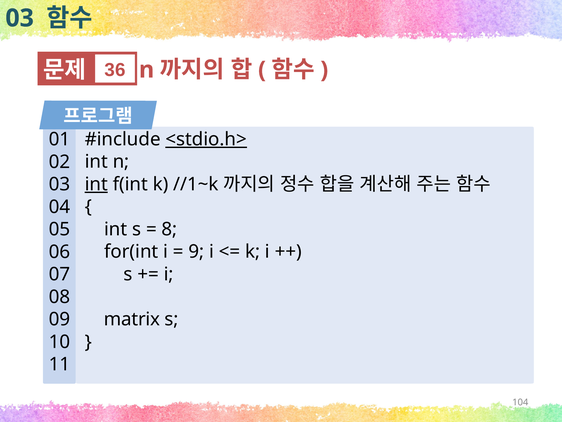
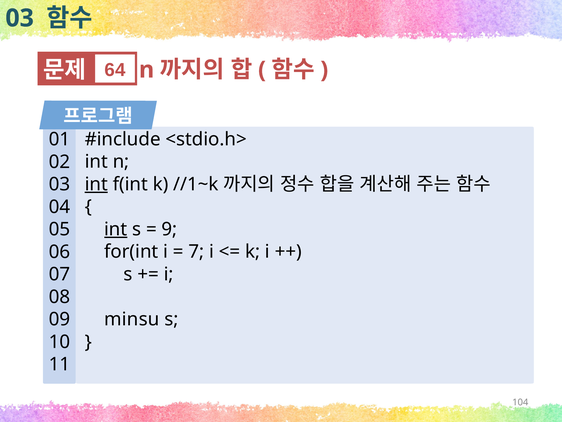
36: 36 -> 64 (115, 70)
<stdio.h> underline: present -> none (206, 139)
int underline: none -> present (116, 229)
8: 8 -> 9 (169, 229)
9: 9 -> 7 (196, 251)
matrix: matrix -> minsu (132, 319)
